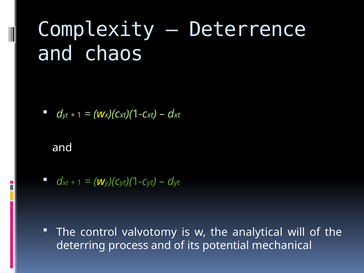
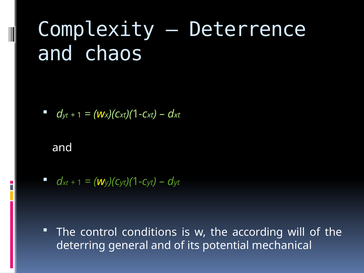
valvotomy: valvotomy -> conditions (149, 232)
analytical: analytical -> according (258, 232)
process: process -> general (128, 246)
